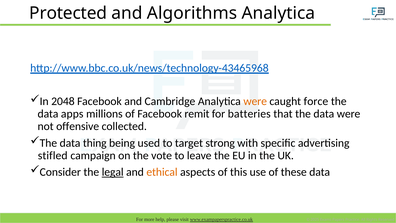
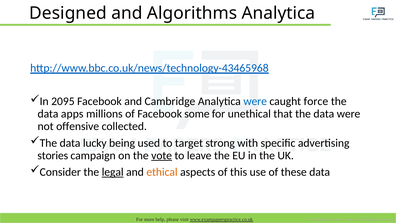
Protected: Protected -> Designed (68, 13)
2048: 2048 -> 2095 (63, 101)
were colour: orange -> blue (255, 101)
remit: remit -> some (197, 114)
batteries: batteries -> unethical (249, 114)
thing: thing -> lucky (95, 143)
stifled: stifled -> stories (53, 155)
vote underline: none -> present (162, 155)
